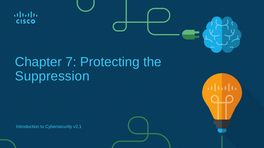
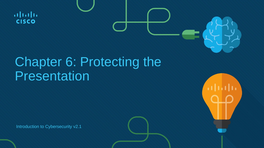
7: 7 -> 6 (71, 62)
Suppression: Suppression -> Presentation (52, 76)
